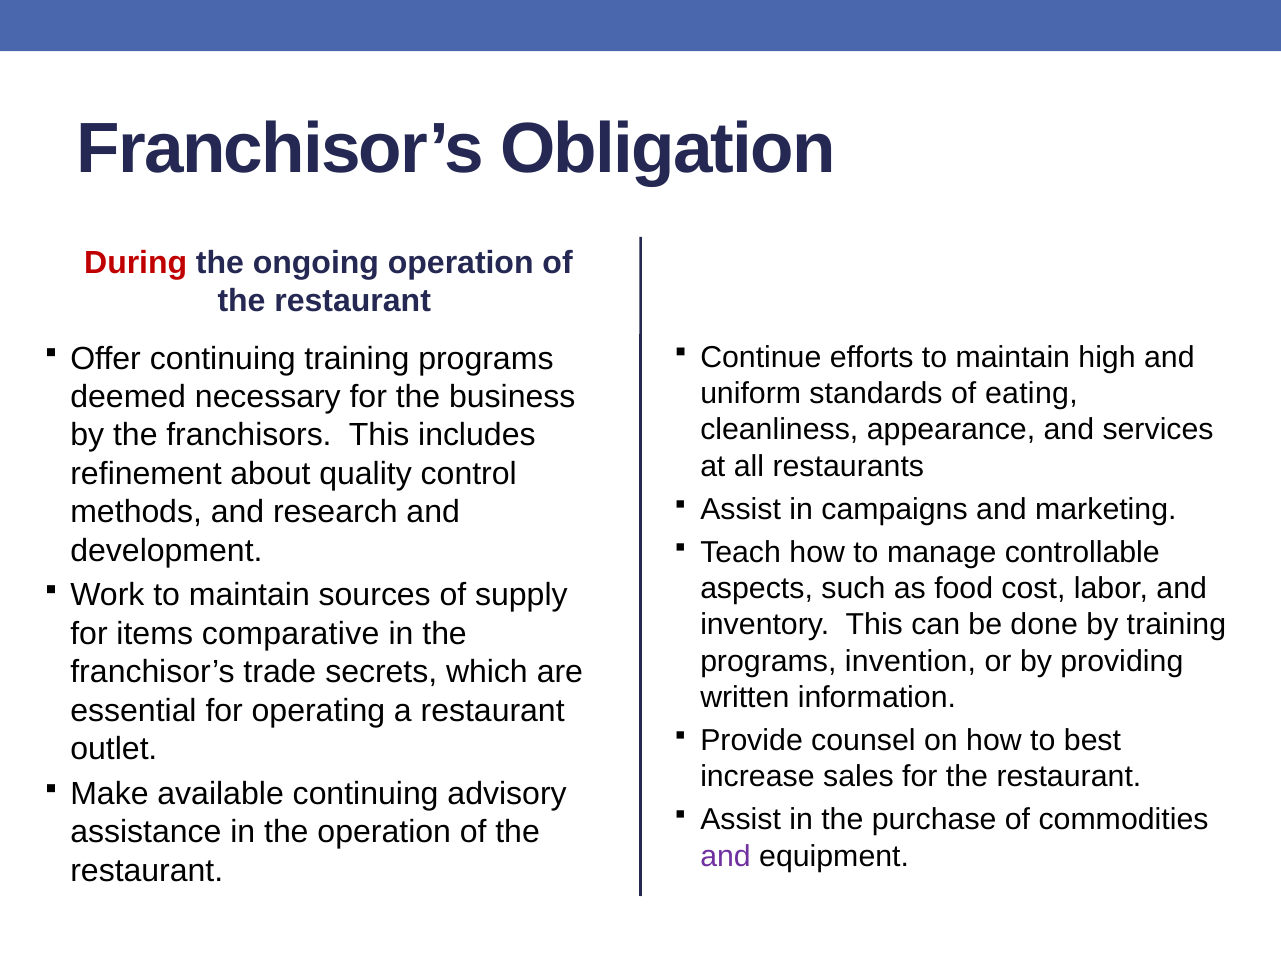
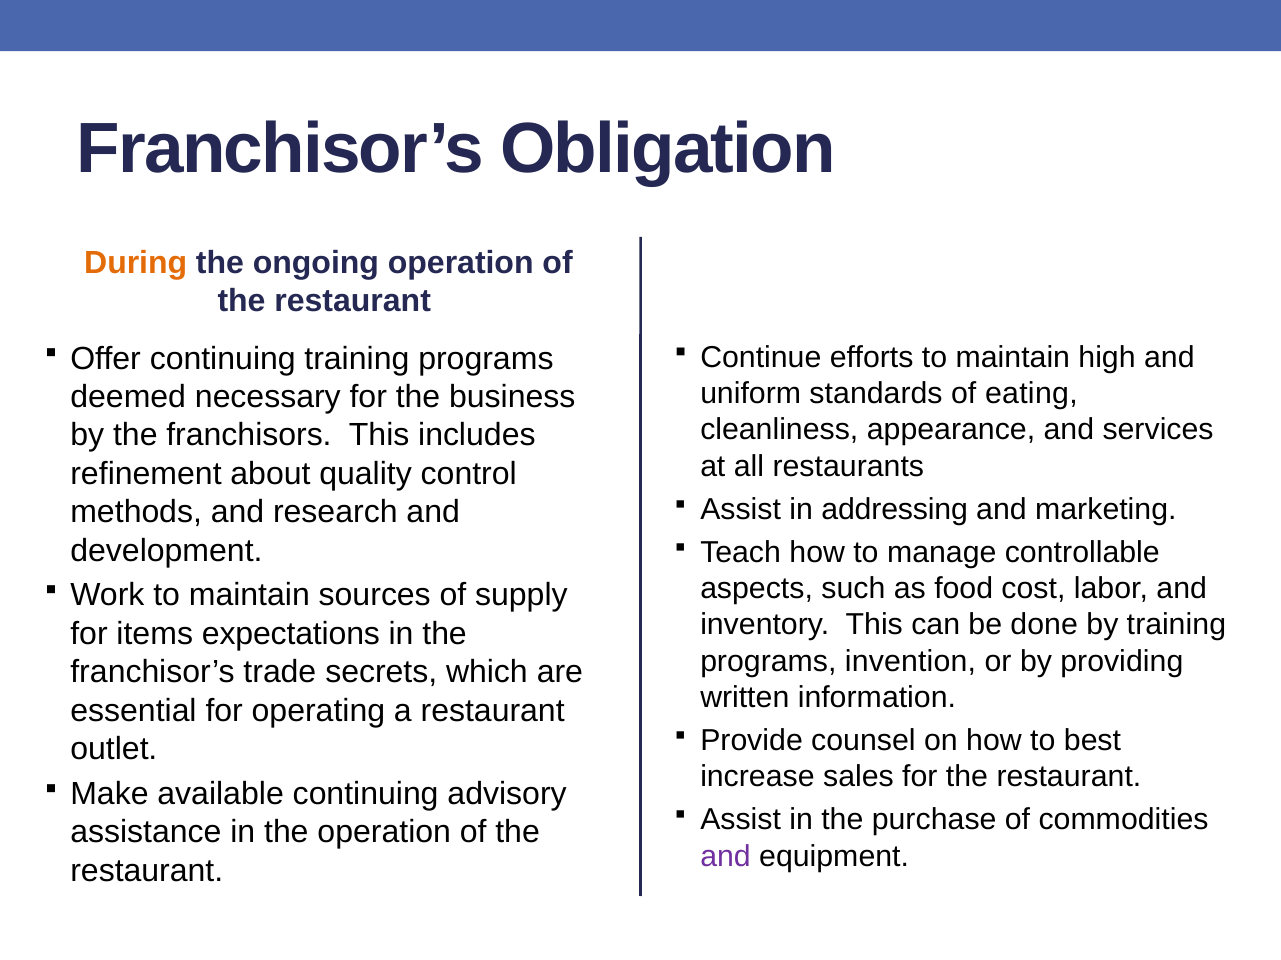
During colour: red -> orange (136, 263)
campaigns: campaigns -> addressing (895, 510)
comparative: comparative -> expectations (291, 634)
